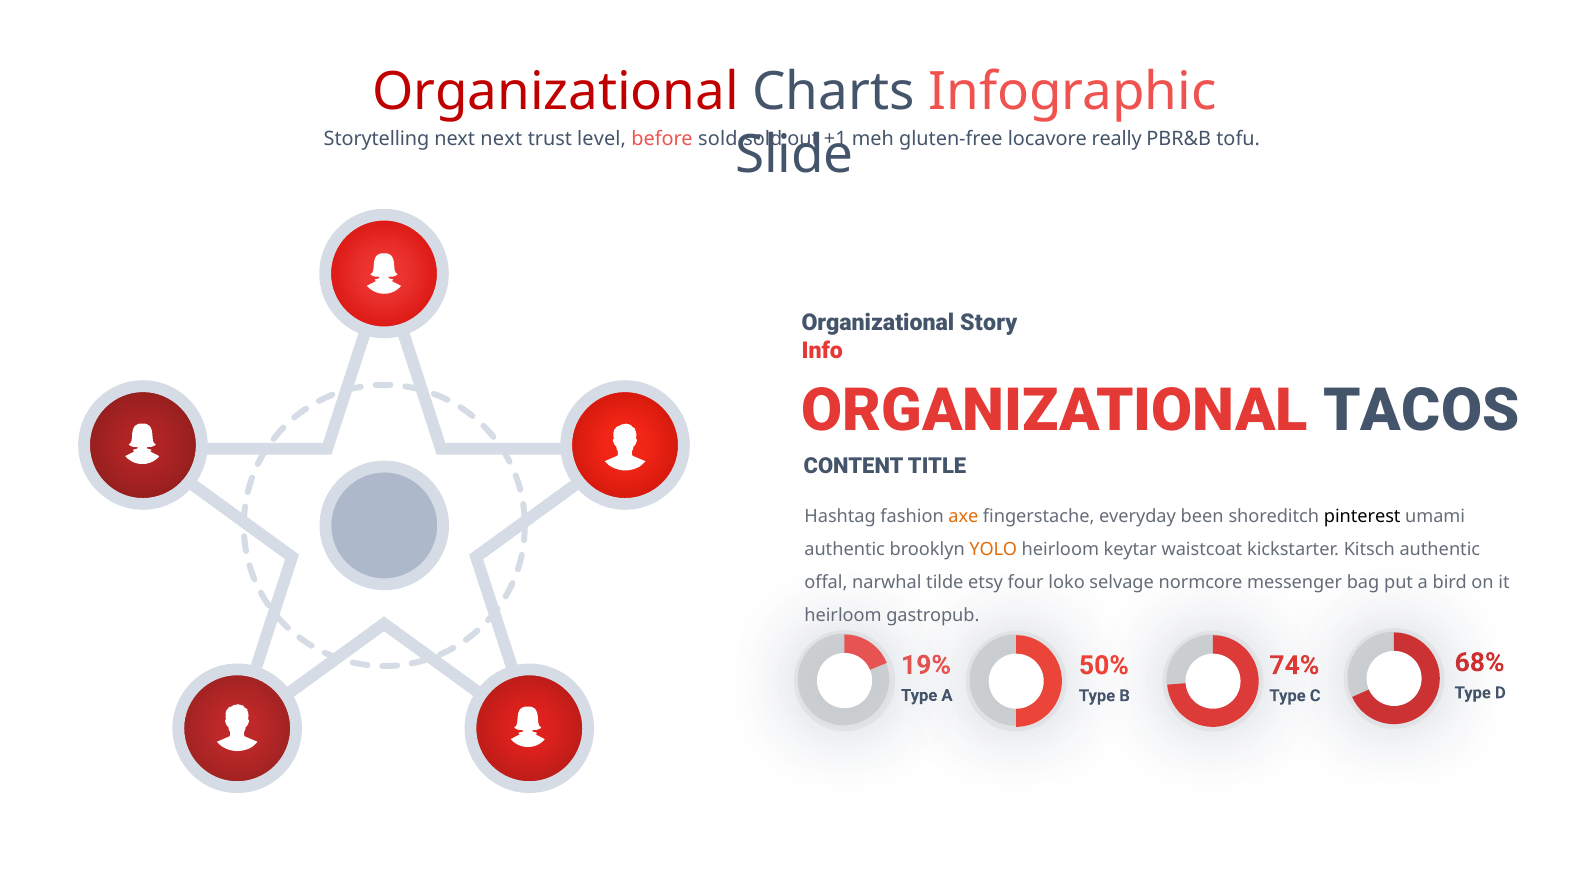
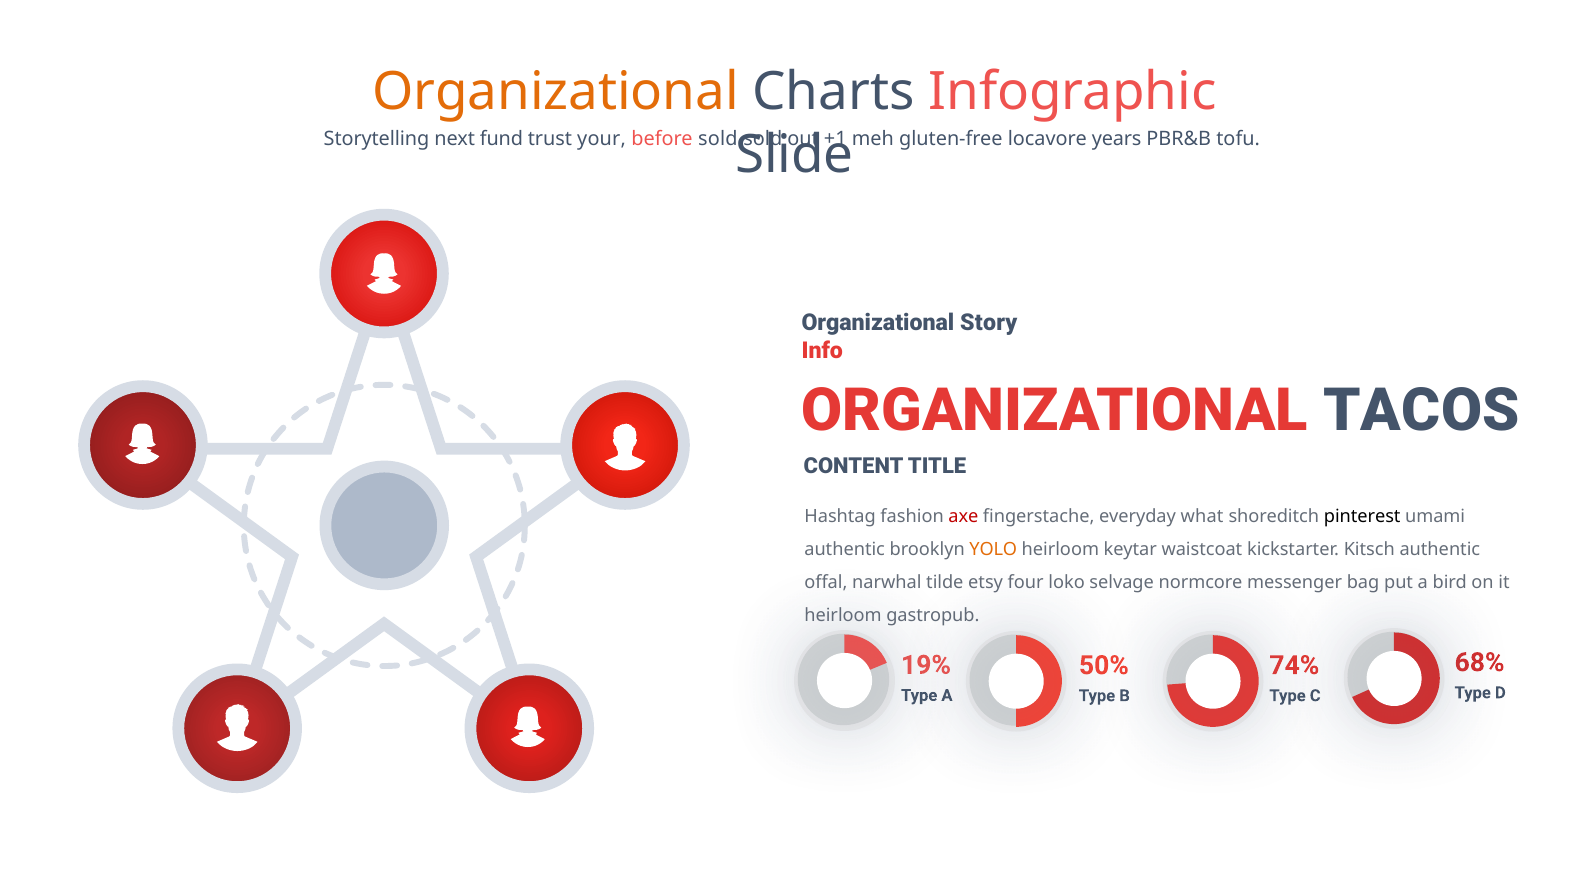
Organizational colour: red -> orange (556, 92)
next next: next -> fund (502, 139)
level: level -> your (602, 139)
really: really -> years (1117, 139)
axe colour: orange -> red (963, 517)
been: been -> what (1202, 517)
